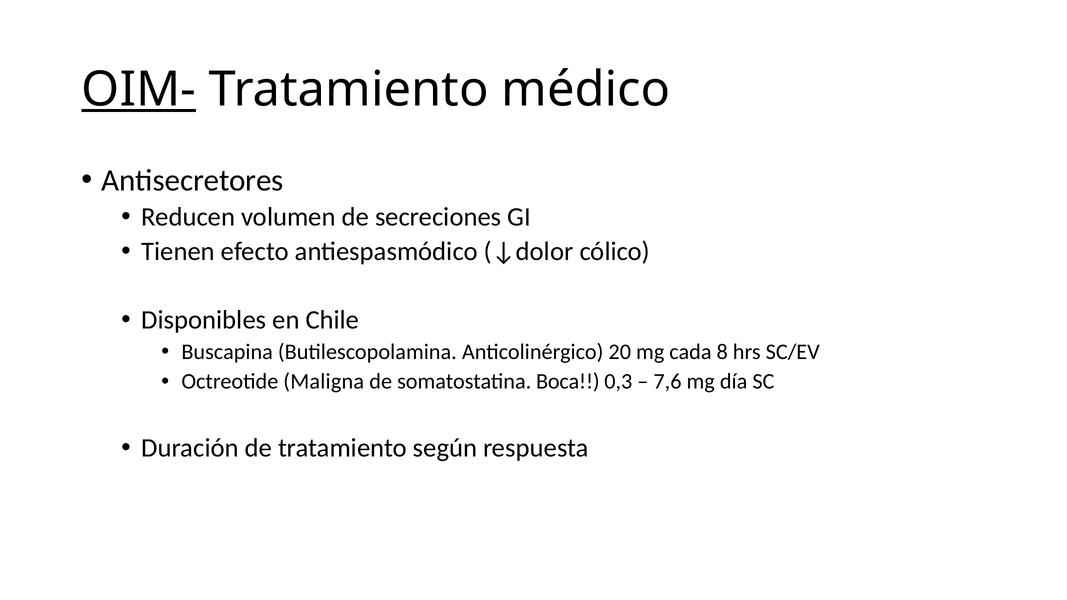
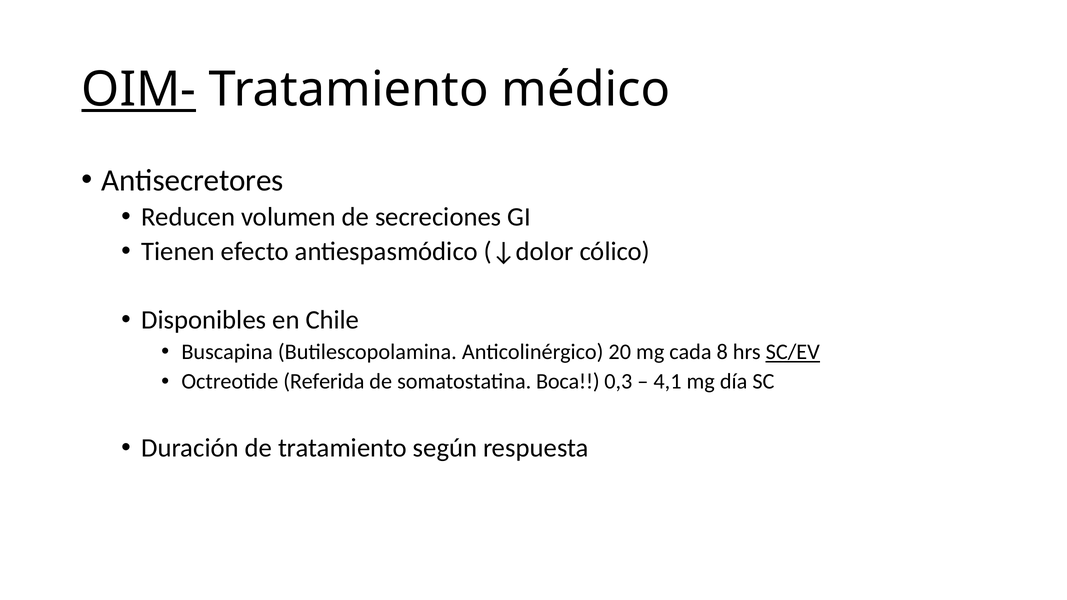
SC/EV underline: none -> present (793, 352)
Maligna: Maligna -> Referida (324, 382)
7,6: 7,6 -> 4,1 (667, 382)
